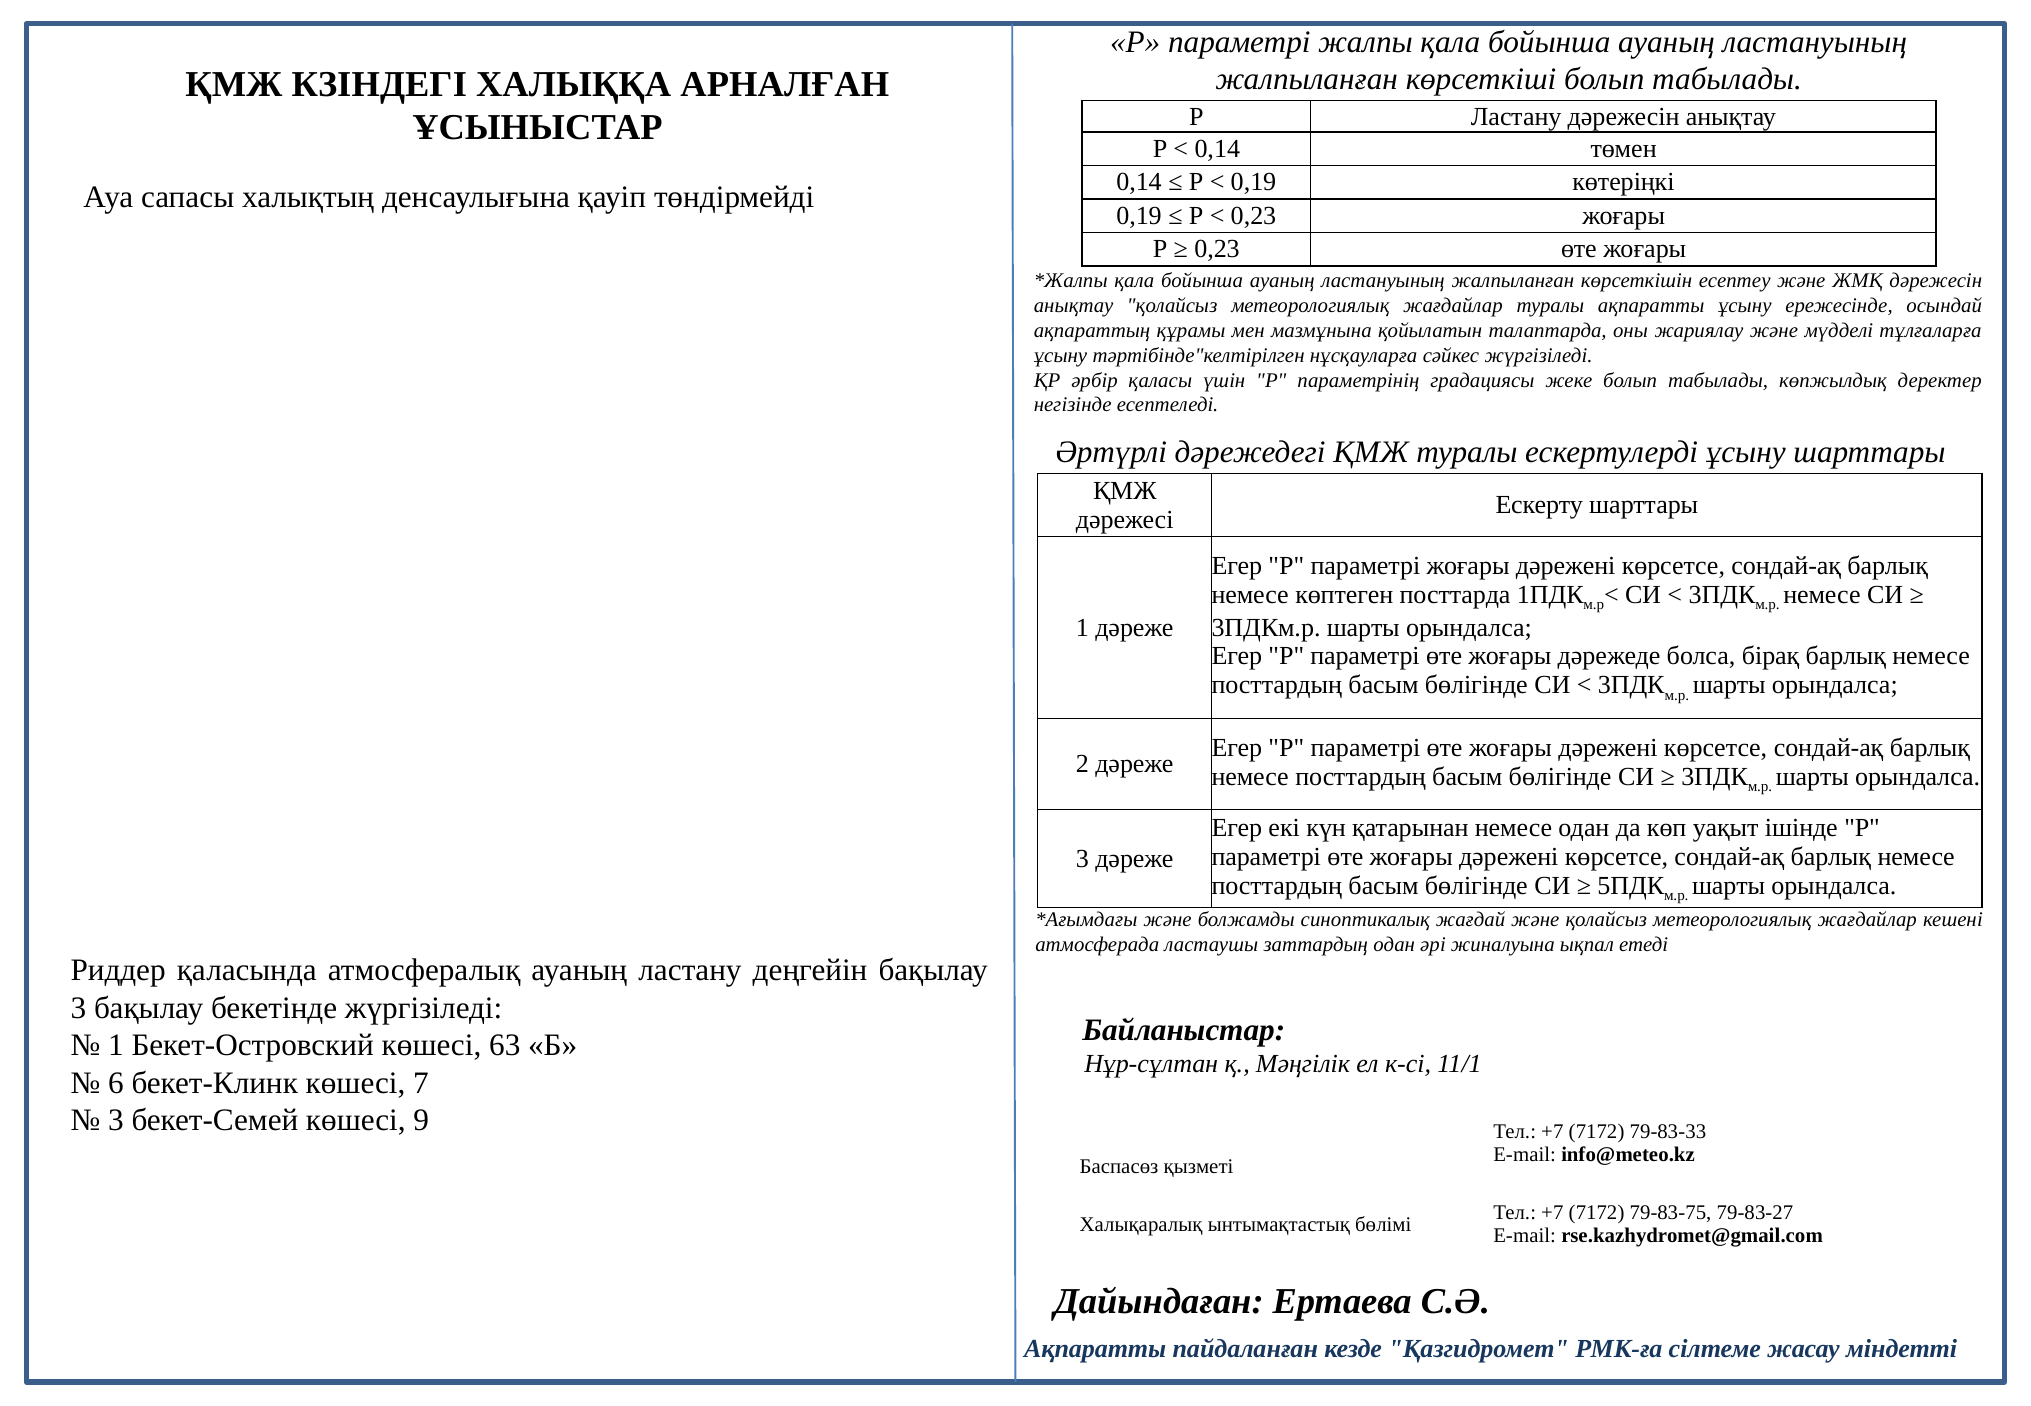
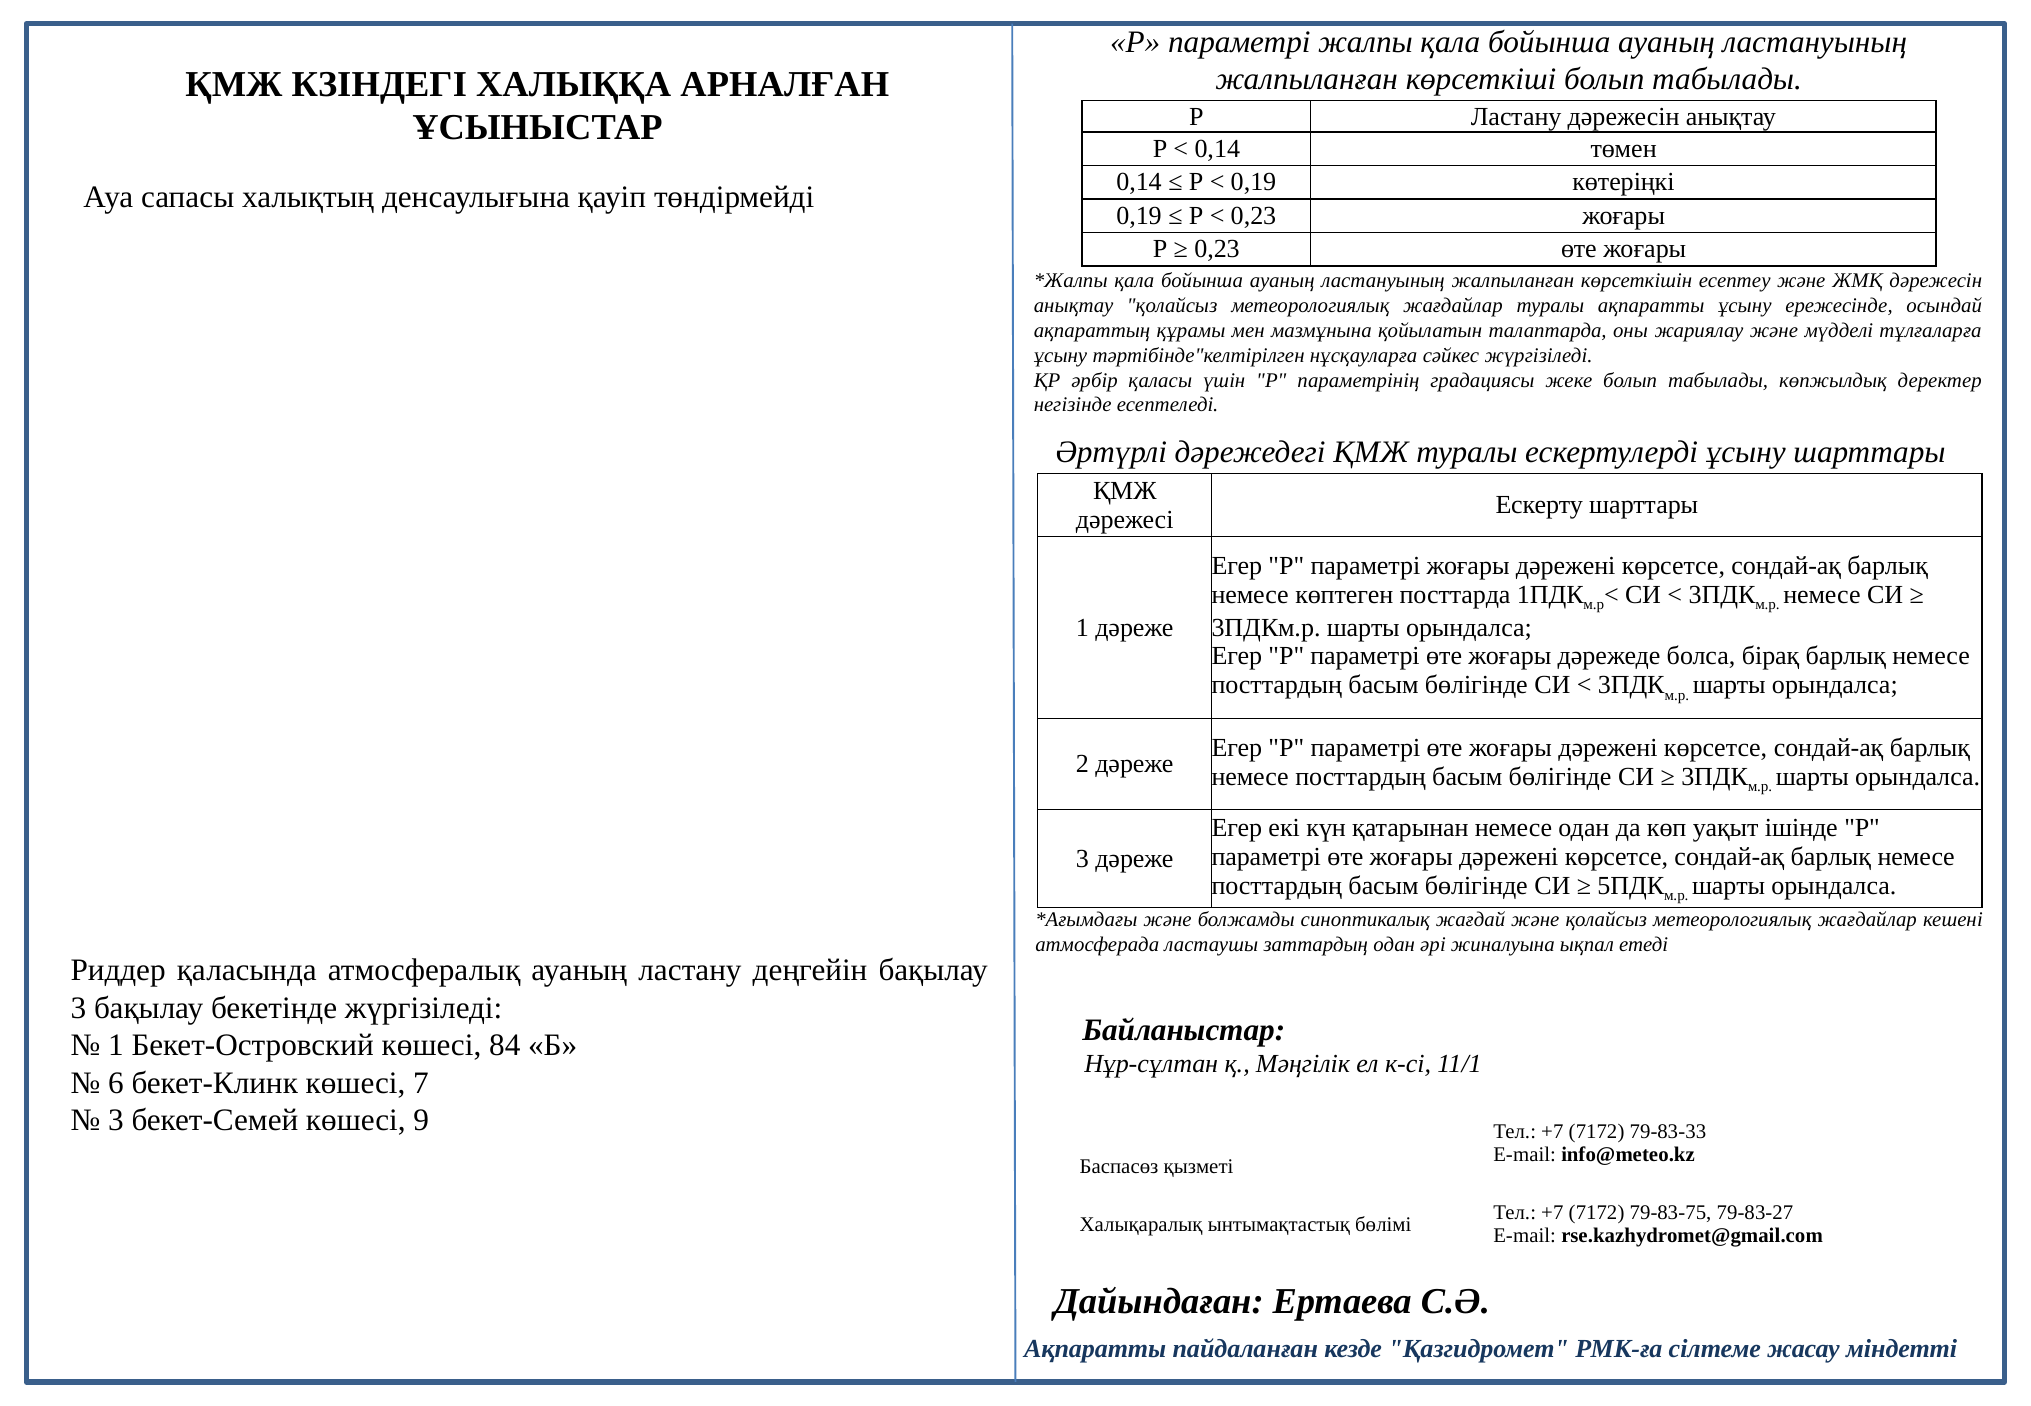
63: 63 -> 84 (505, 1046)
